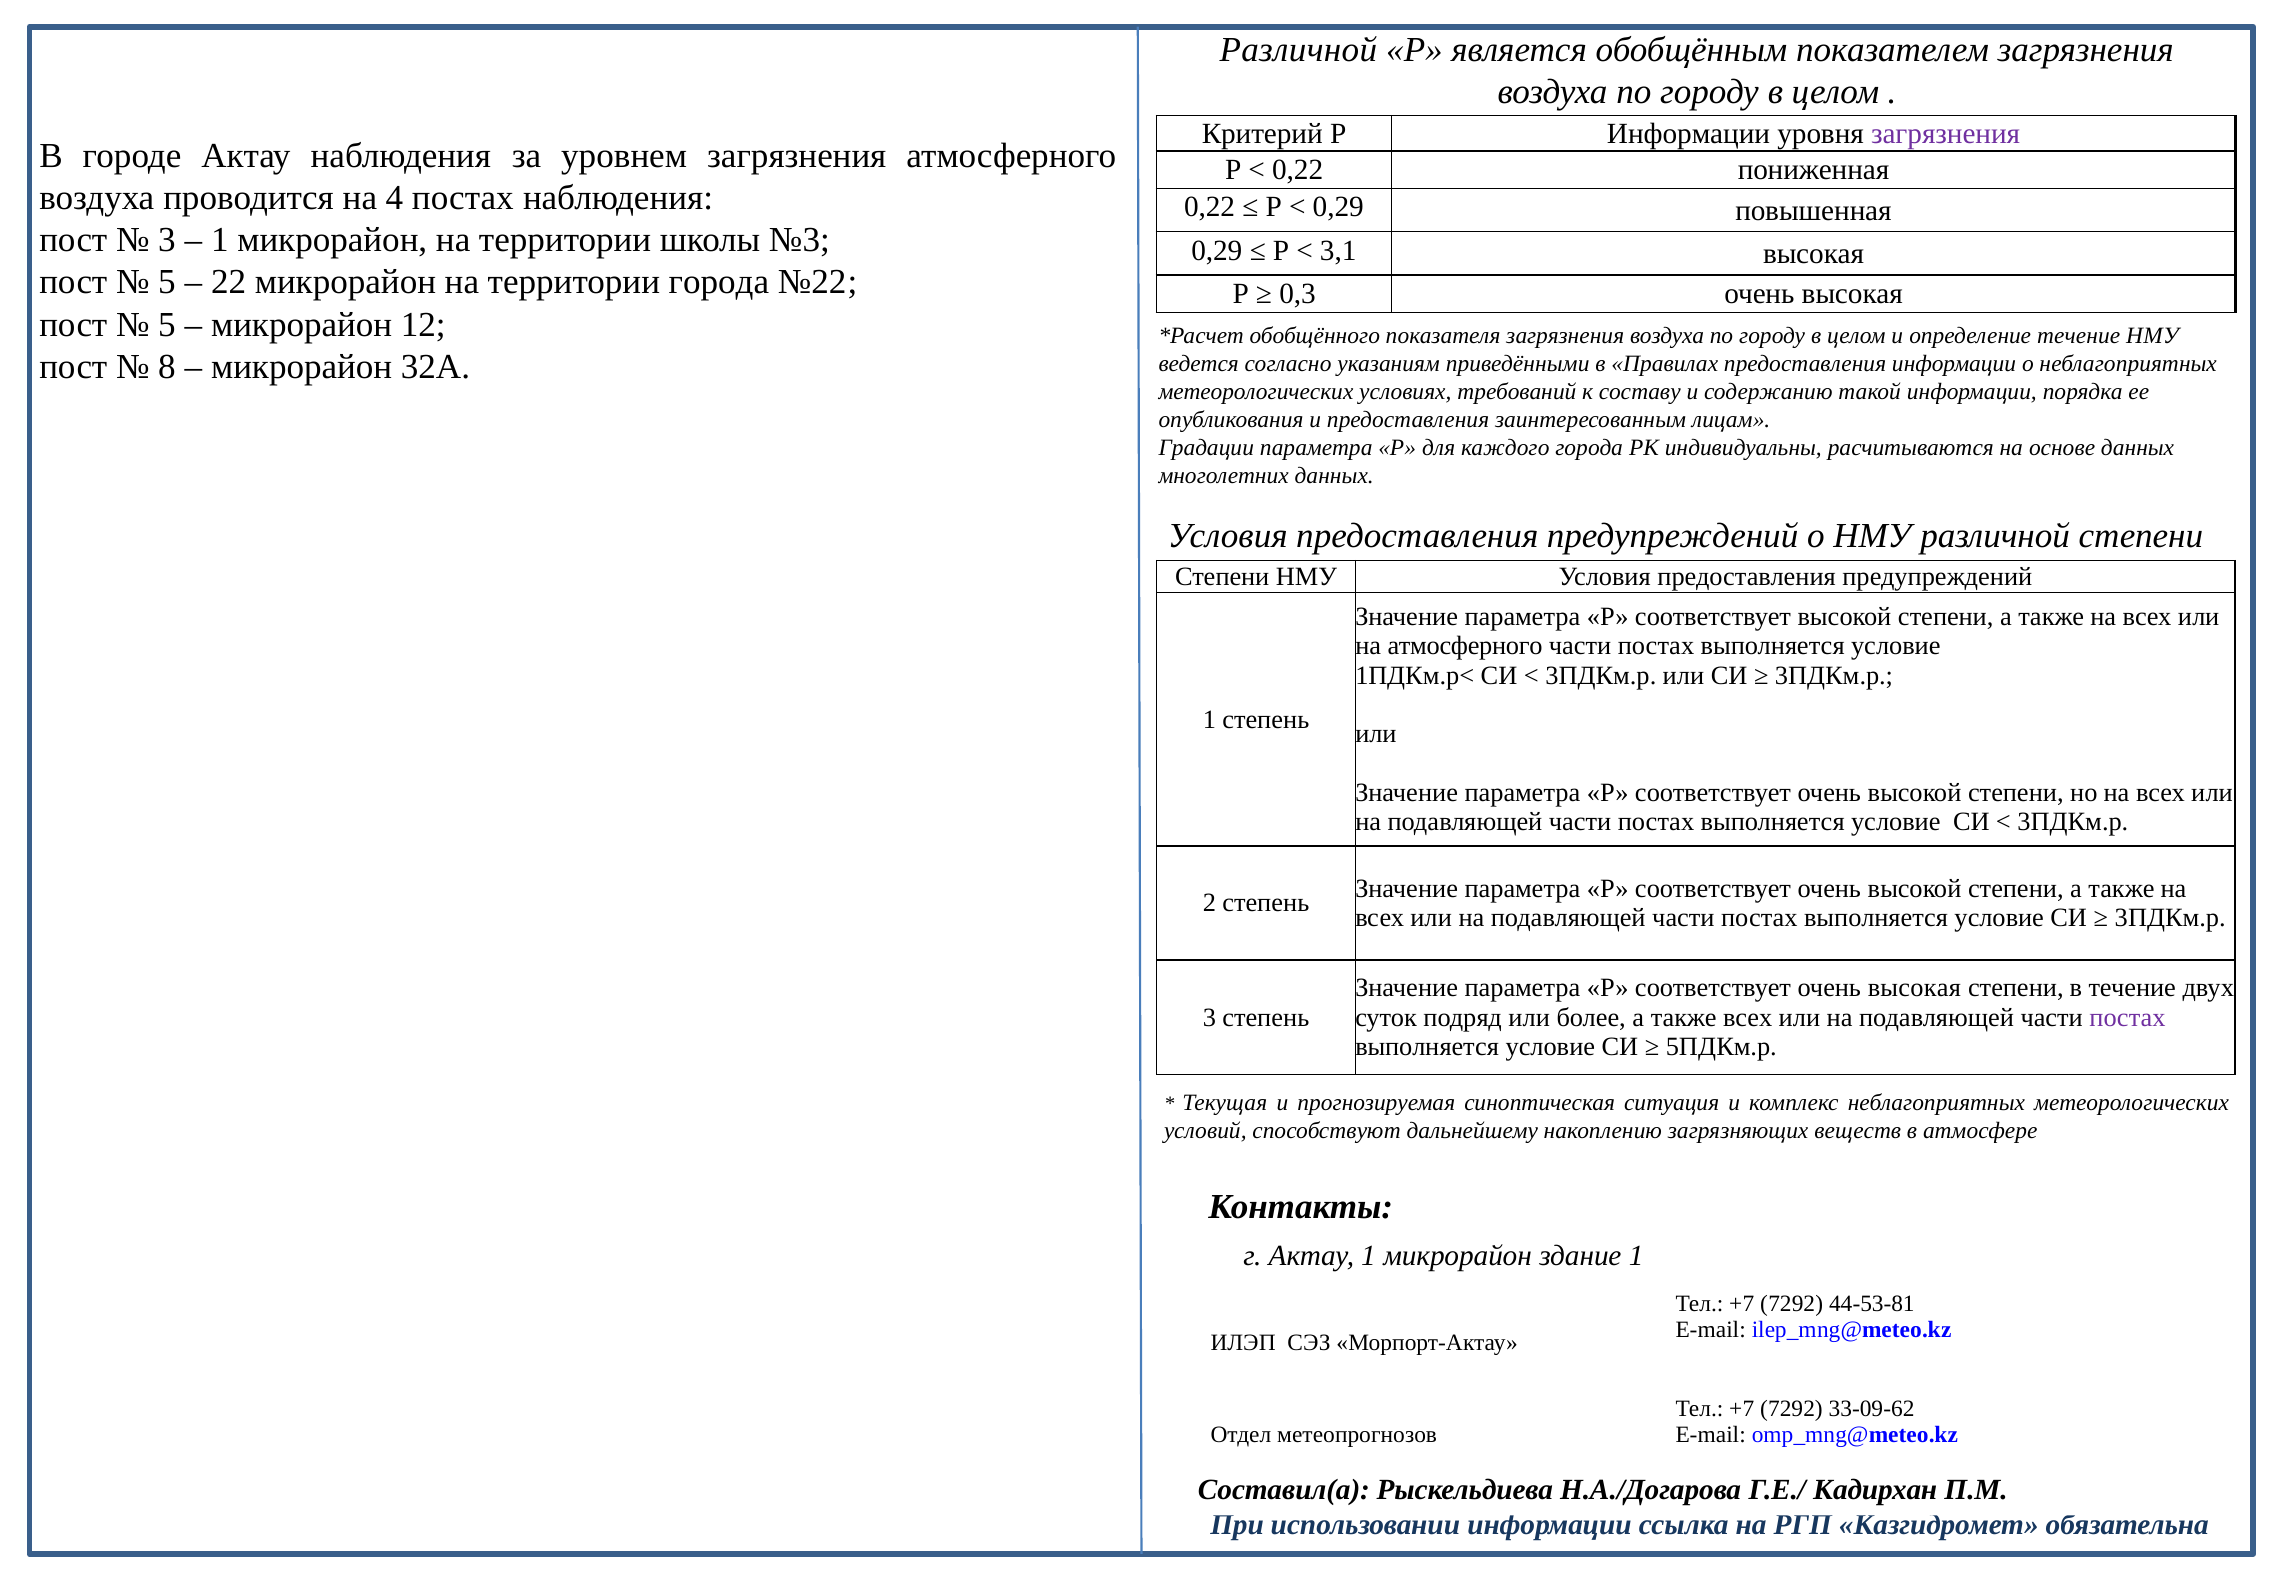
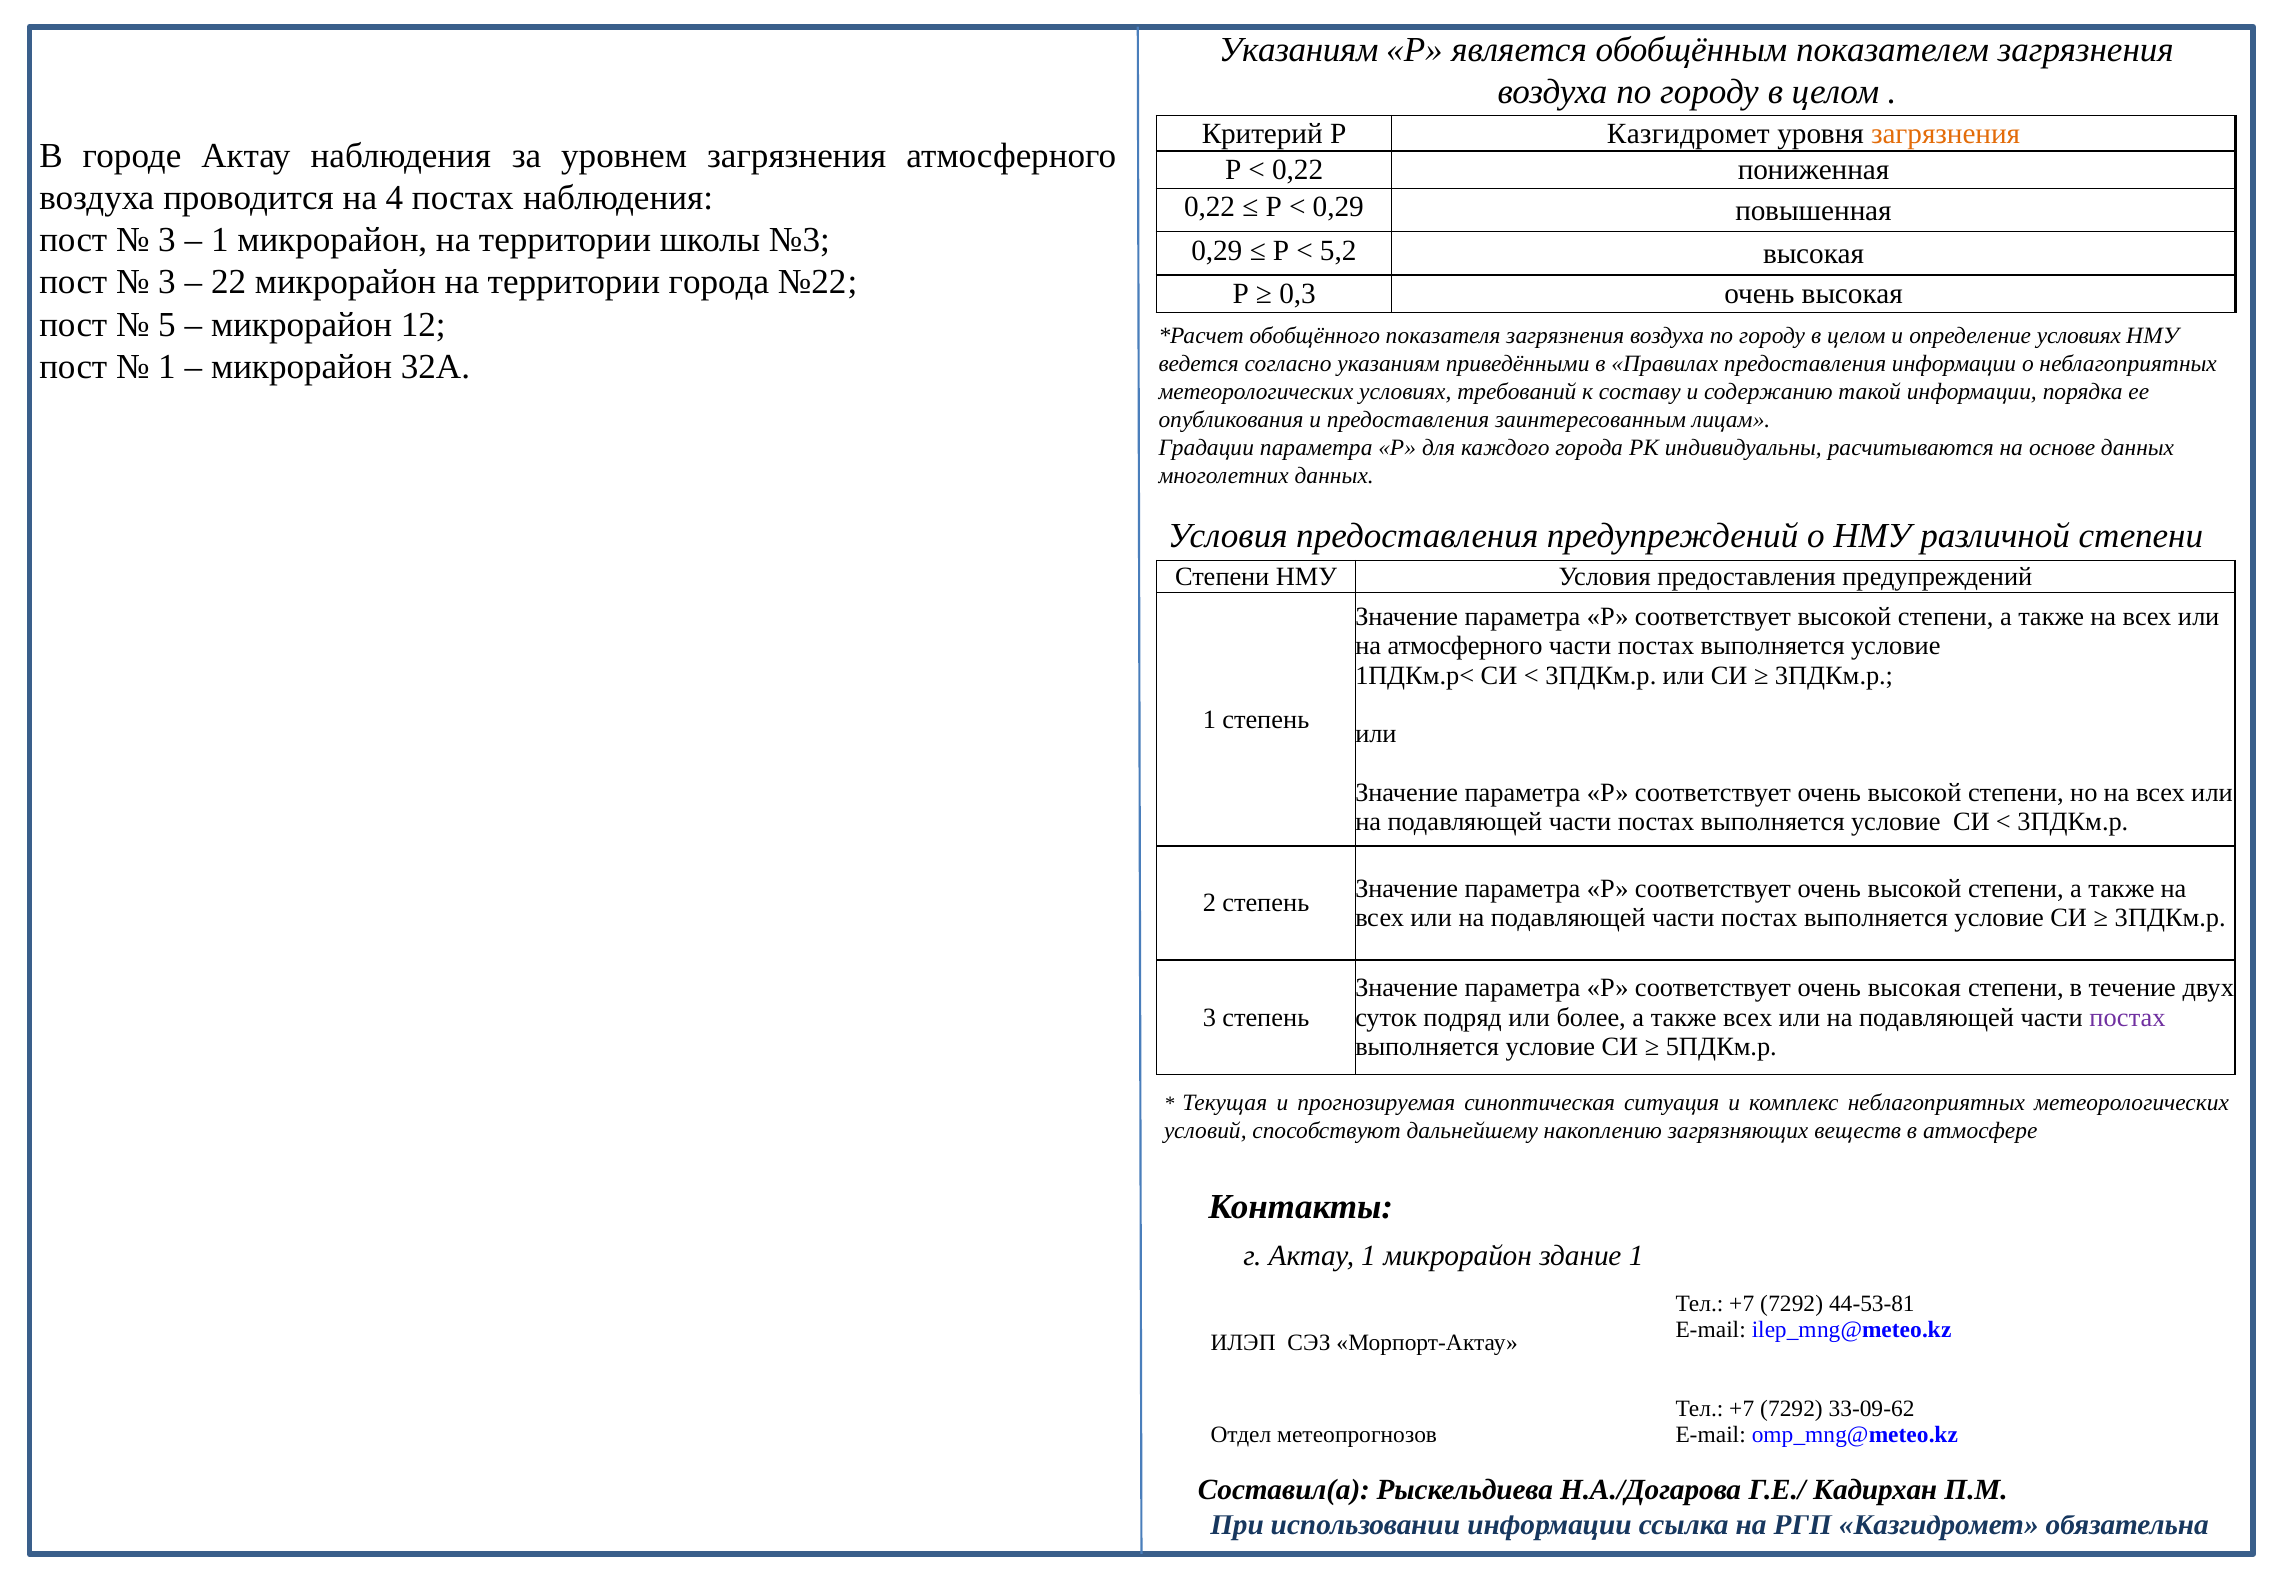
Различной: Различной -> Указаниям (1299, 49)
Р Информации: Информации -> Казгидромет (1688, 133)
загрязнения colour: purple -> orange (1946, 133)
3,1: 3,1 -> 5,2 (1338, 250)
5: 5 -> 3 (167, 282)
определение течение: течение -> условиях (2079, 335)
8: 8 -> 1 (167, 367)
